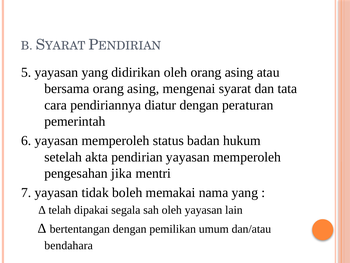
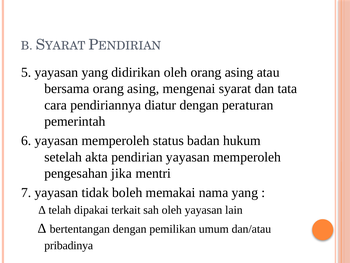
segala: segala -> terkait (126, 210)
bendahara: bendahara -> pribadinya (69, 245)
